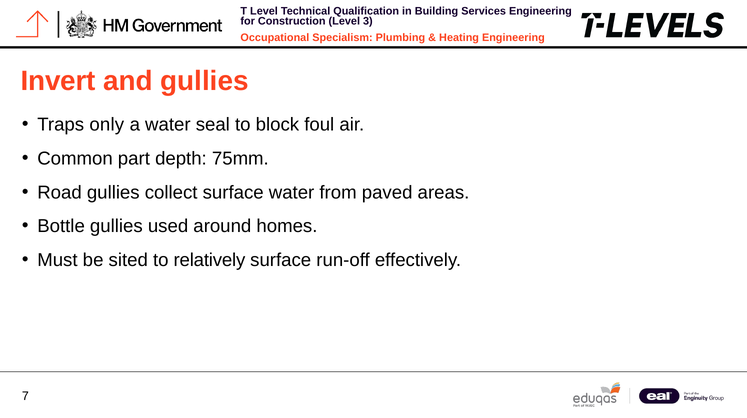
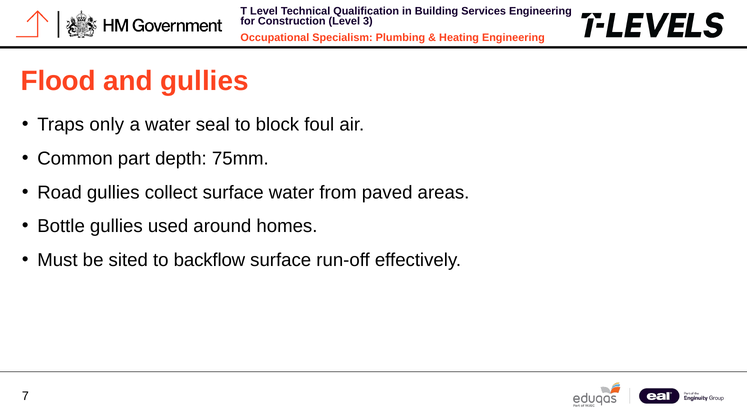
Invert: Invert -> Flood (58, 81)
relatively: relatively -> backflow (209, 260)
